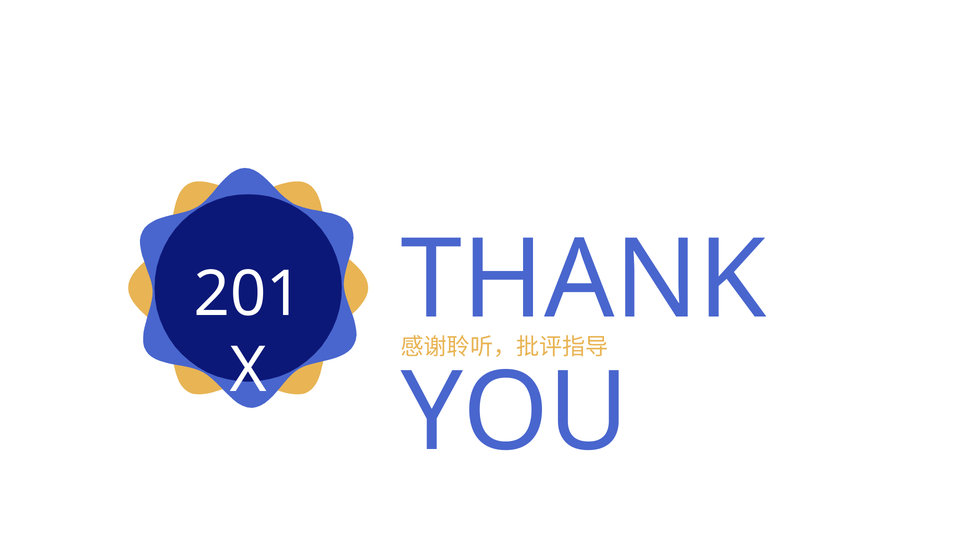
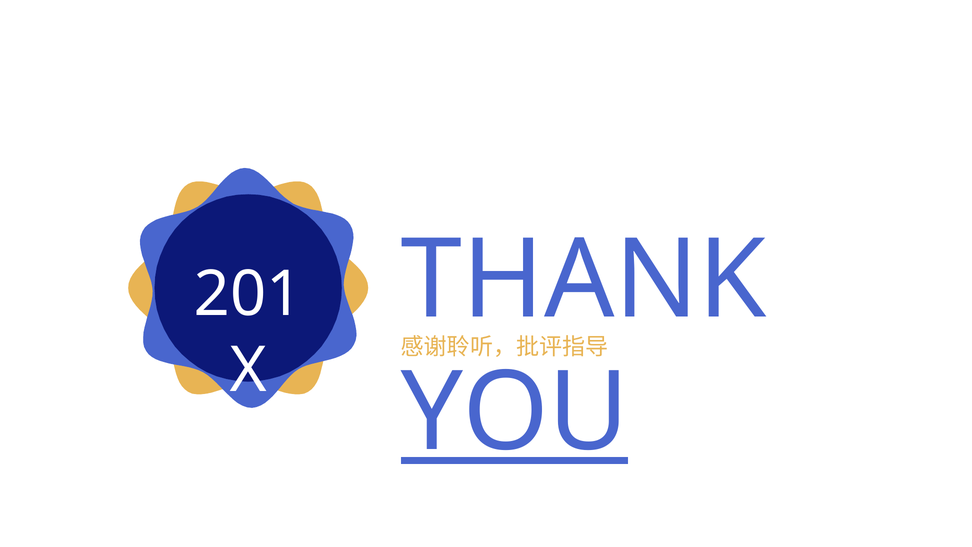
YOU underline: none -> present (515, 413)
